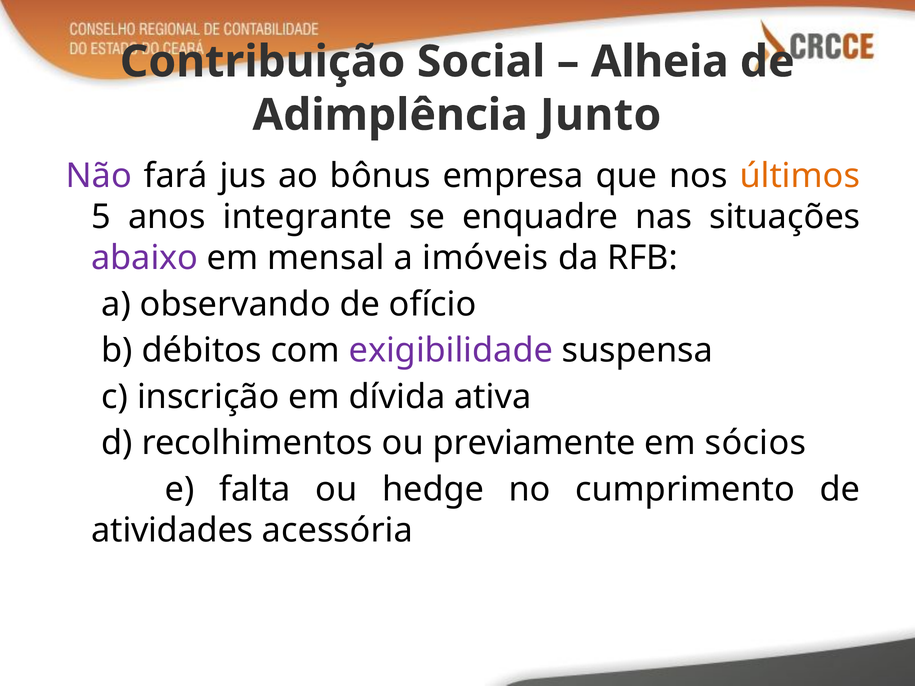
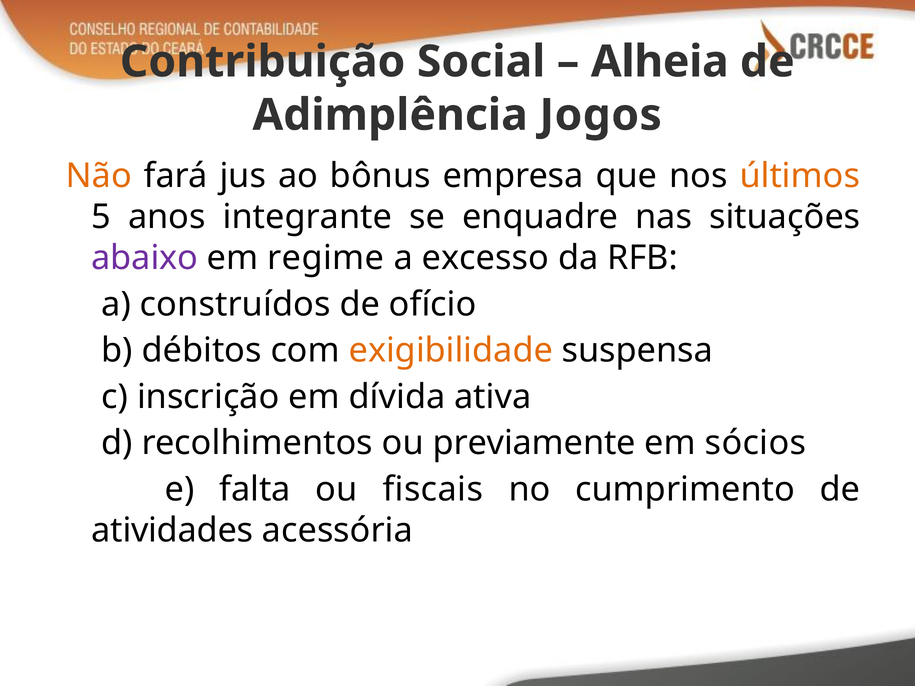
Junto: Junto -> Jogos (601, 115)
Não colour: purple -> orange (99, 176)
mensal: mensal -> regime (326, 258)
imóveis: imóveis -> excesso (485, 258)
observando: observando -> construídos (235, 304)
exigibilidade colour: purple -> orange (451, 351)
hedge: hedge -> fiscais (433, 490)
